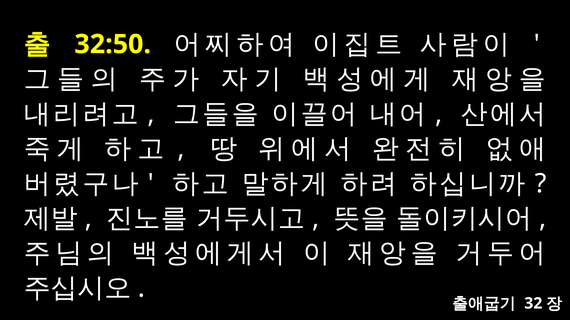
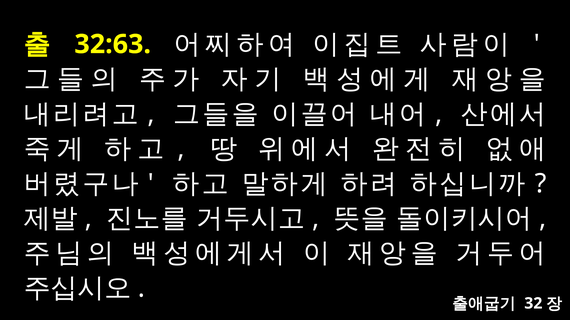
32:50: 32:50 -> 32:63 (113, 44)
